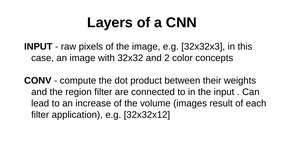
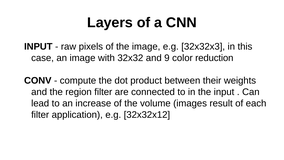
2: 2 -> 9 (167, 58)
concepts: concepts -> reduction (214, 58)
